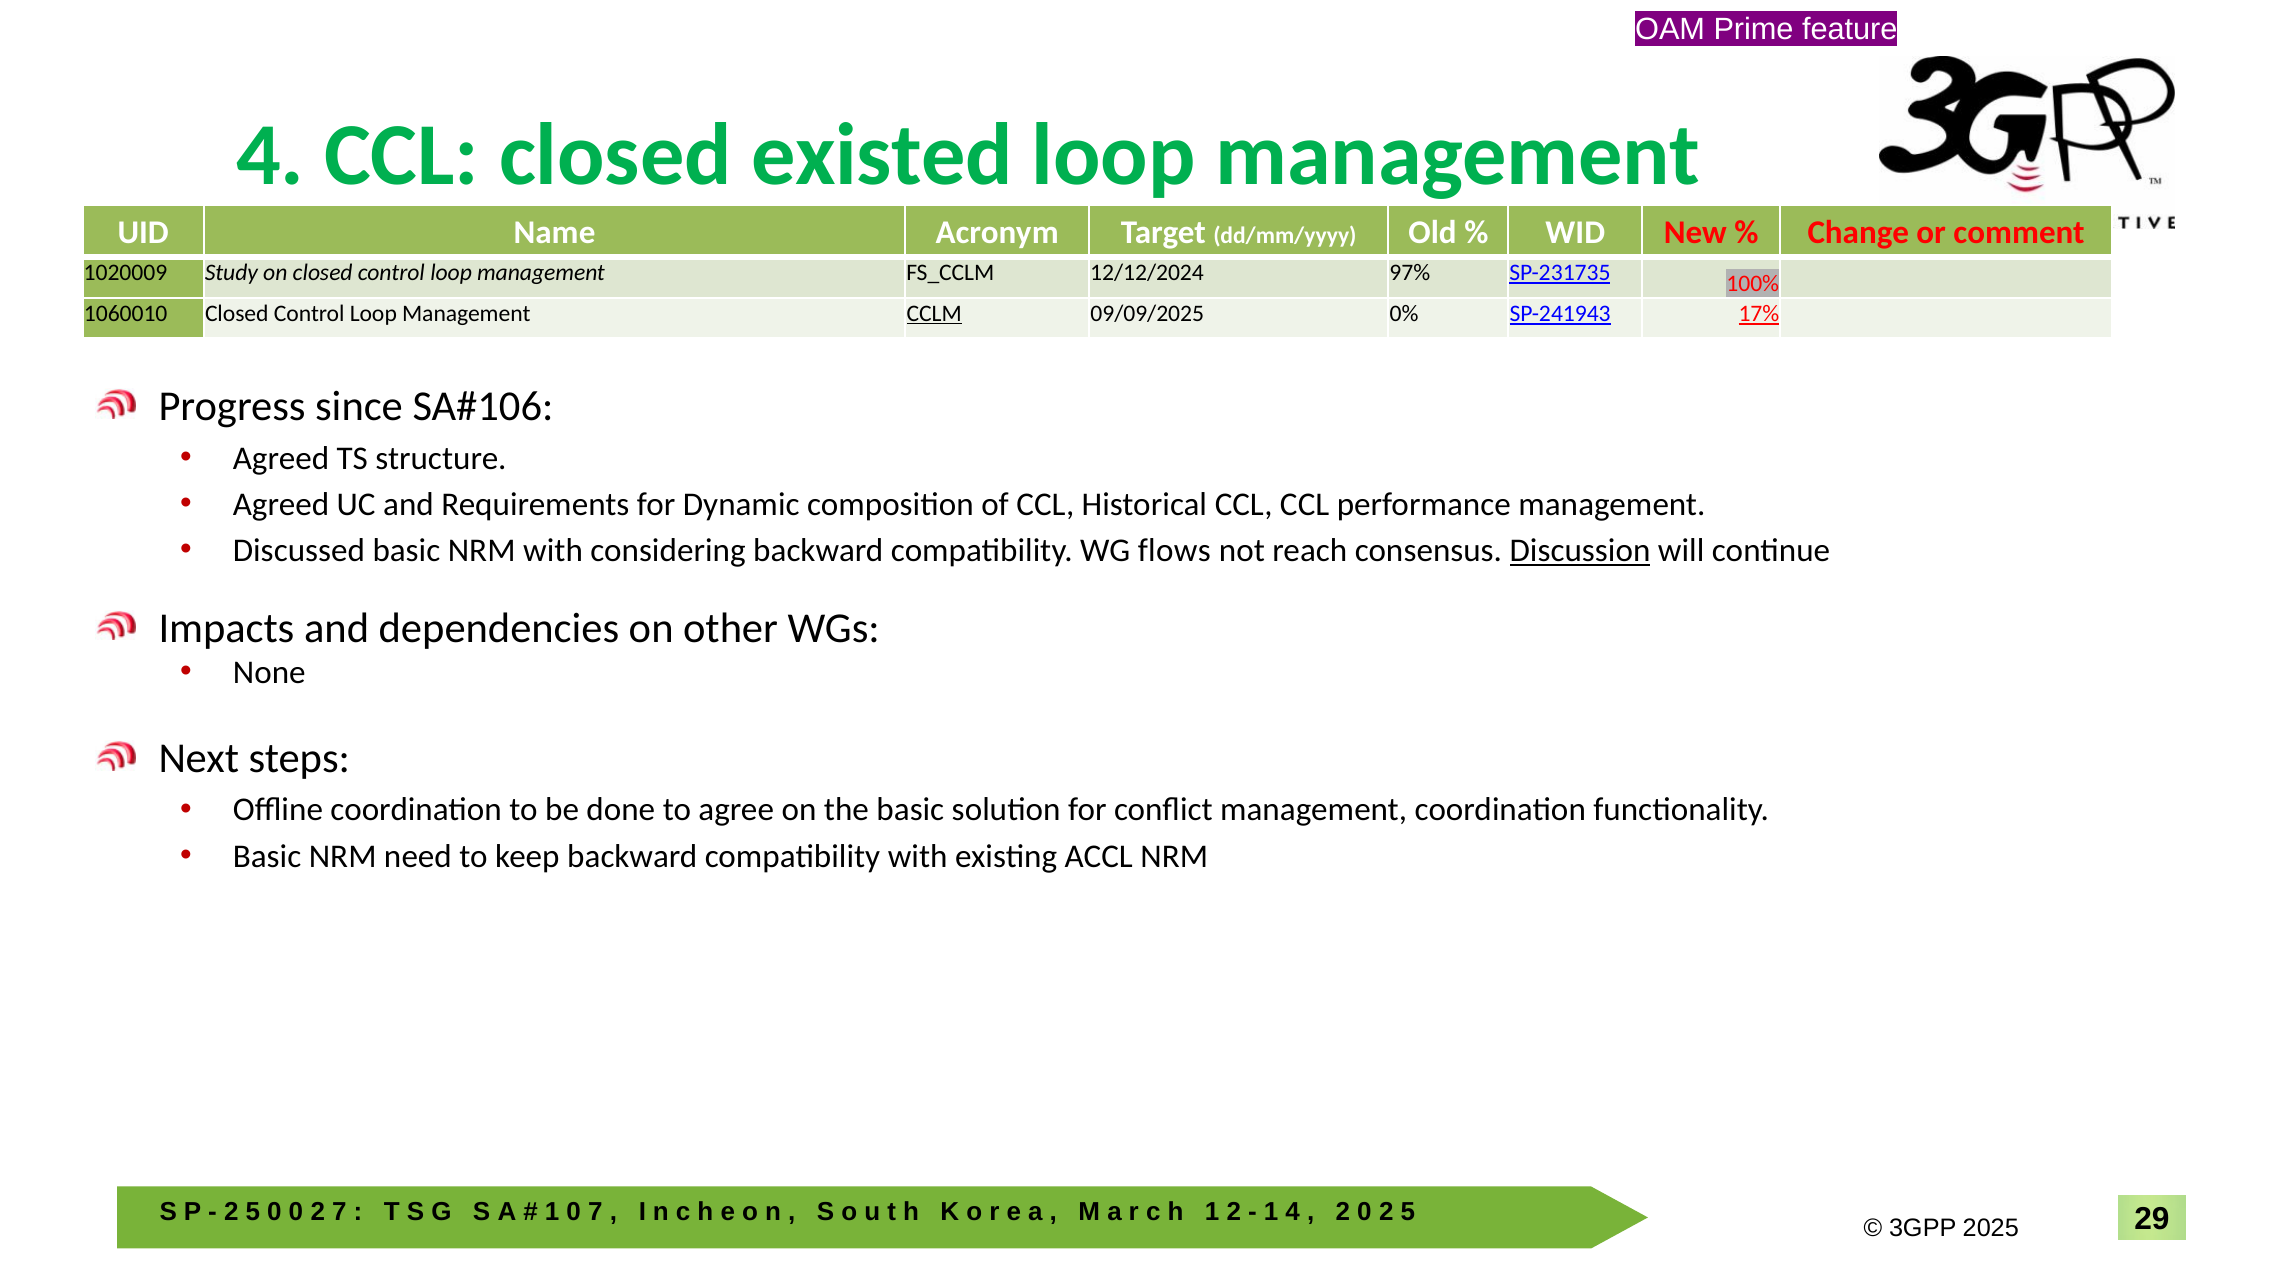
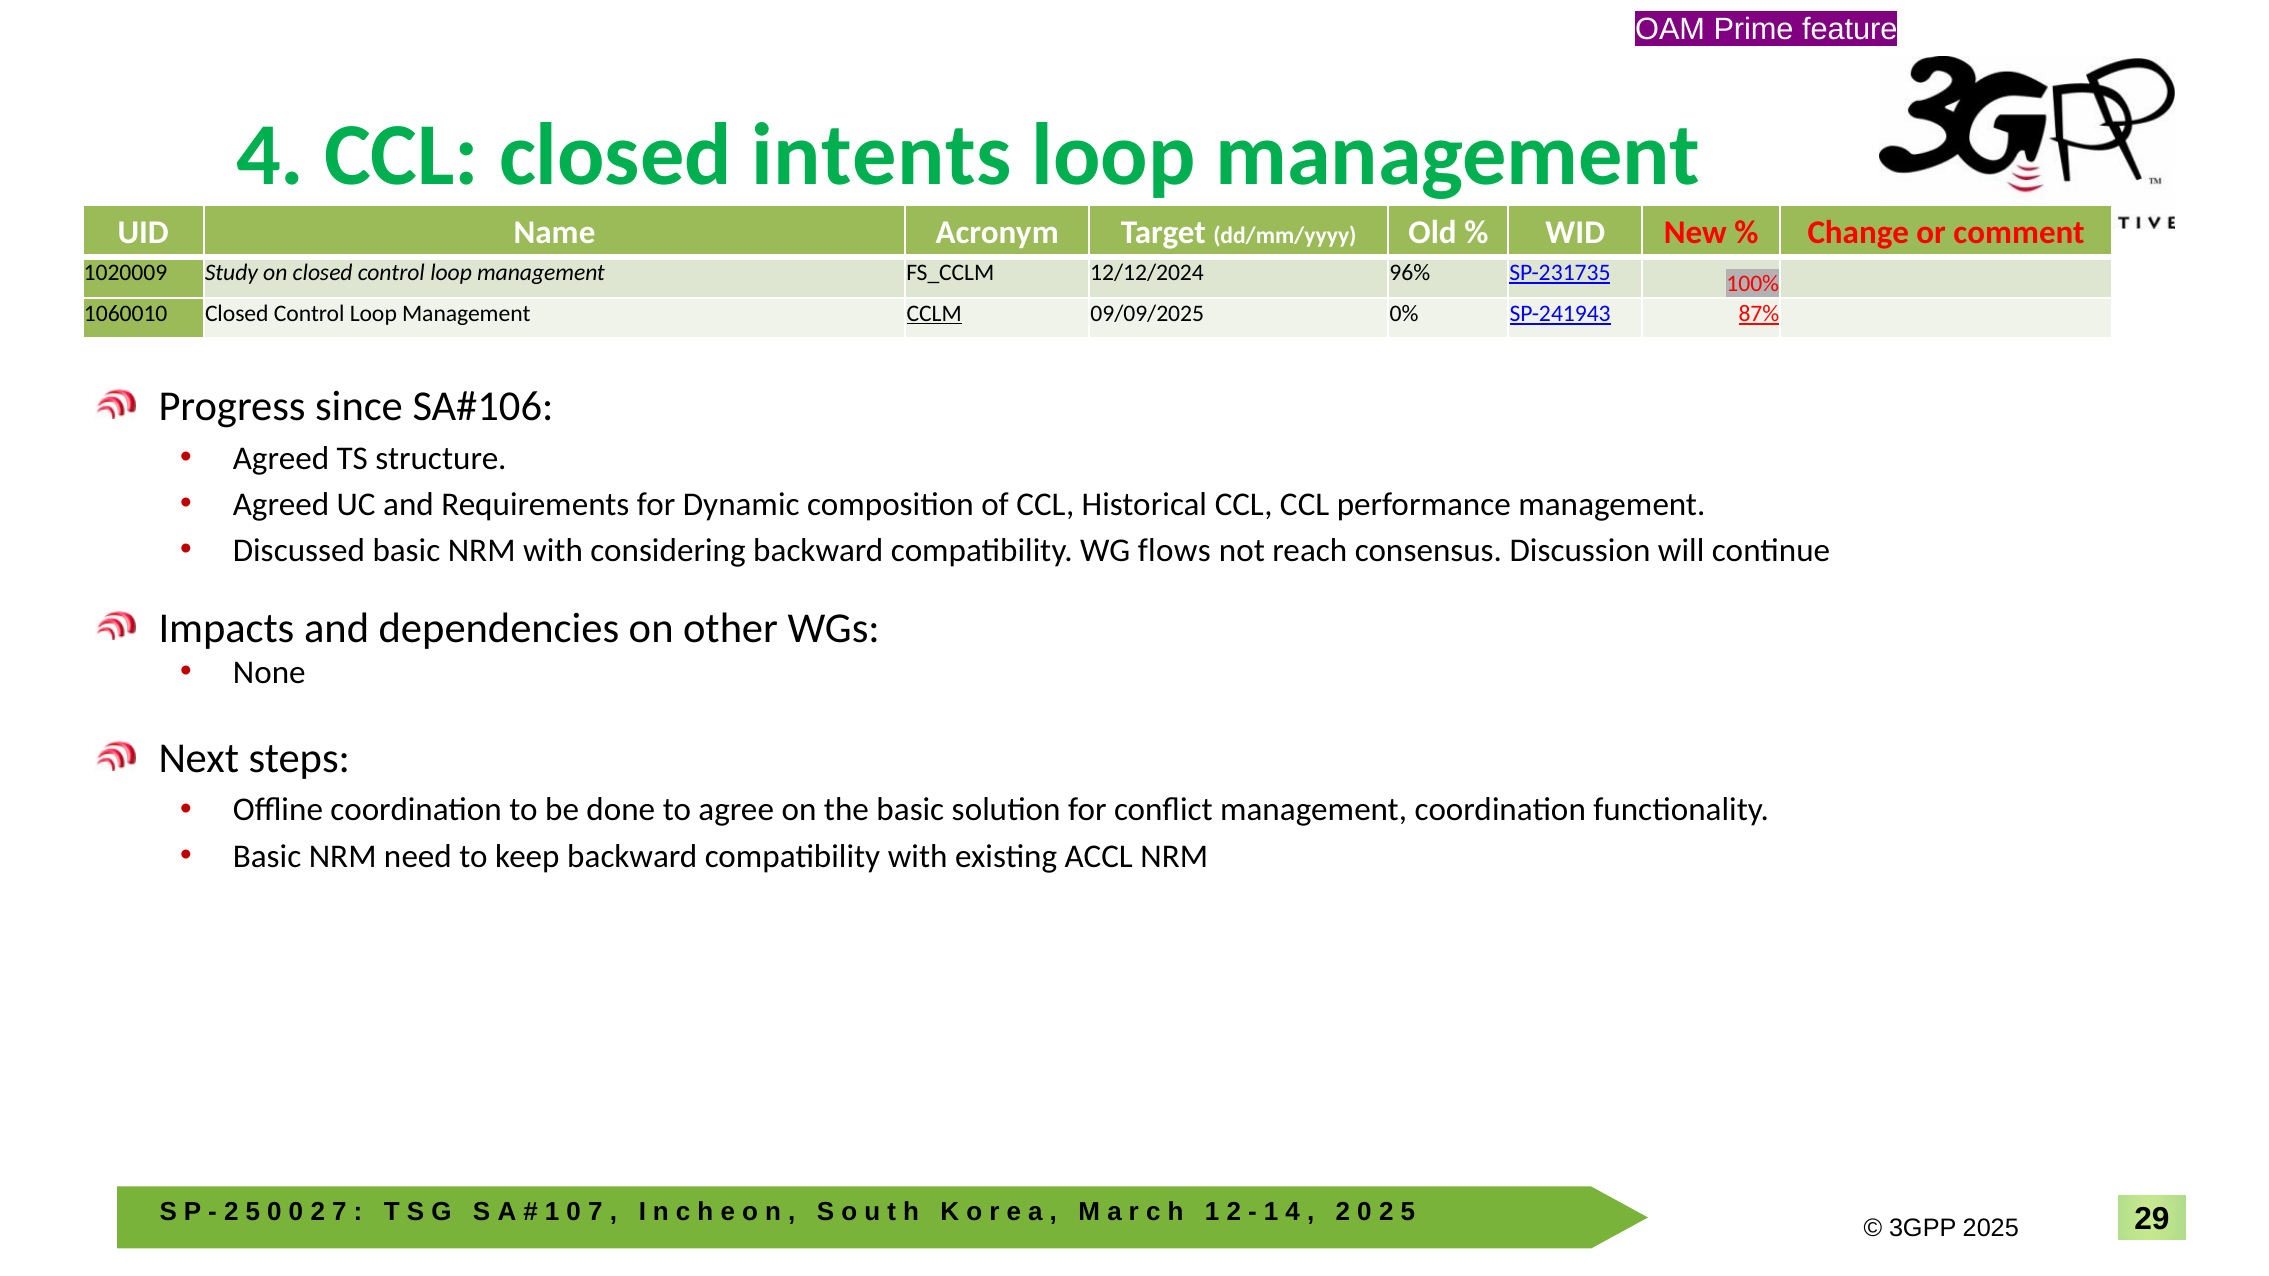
existed: existed -> intents (882, 155)
97%: 97% -> 96% (1410, 273)
17%: 17% -> 87% (1759, 314)
Discussion underline: present -> none (1580, 551)
